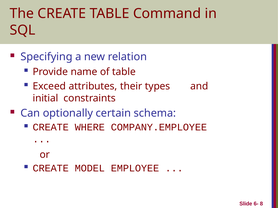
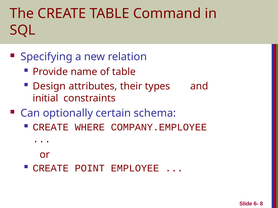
Exceed: Exceed -> Design (49, 86)
MODEL: MODEL -> POINT (90, 169)
